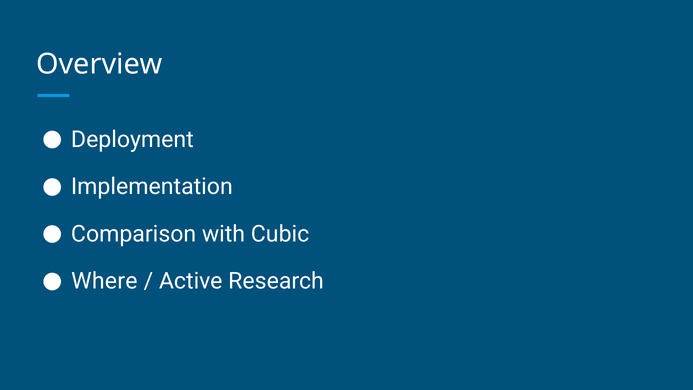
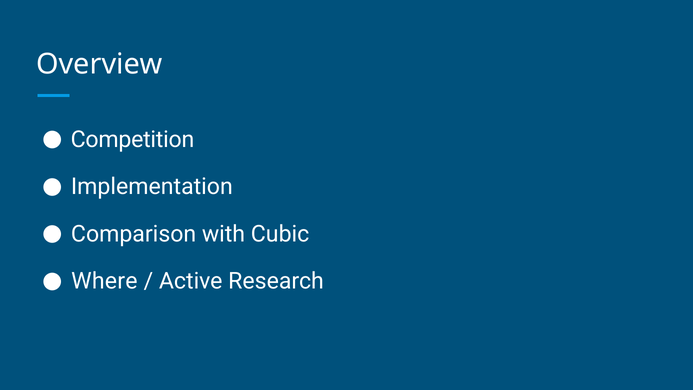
Deployment: Deployment -> Competition (132, 139)
